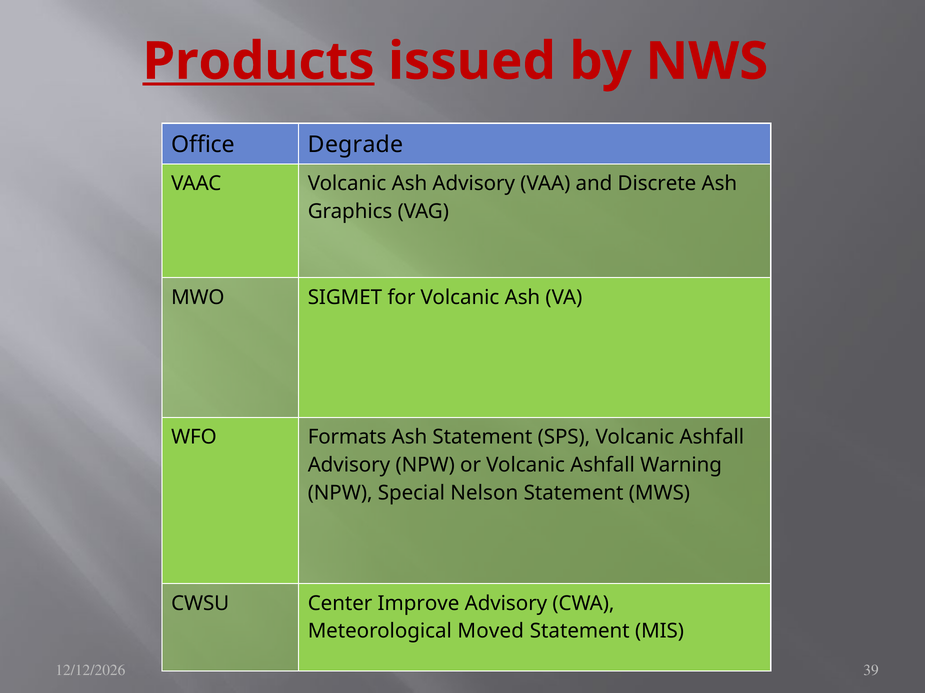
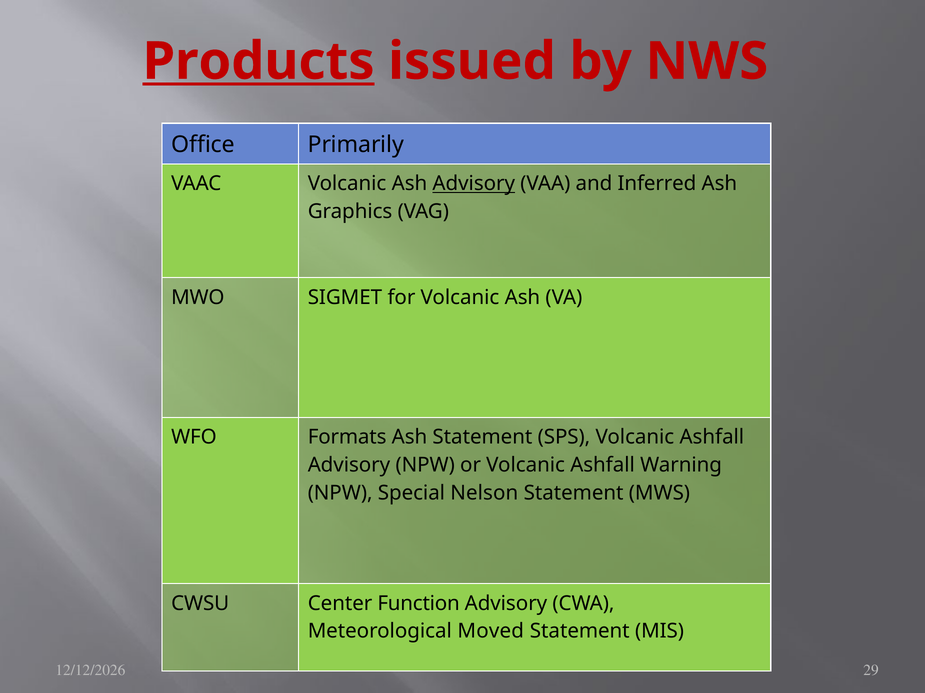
Degrade: Degrade -> Primarily (356, 145)
Advisory underline: none -> present (474, 184)
Discrete: Discrete -> Inferred (657, 184)
Improve: Improve -> Function (419, 604)
39: 39 -> 29 (871, 671)
